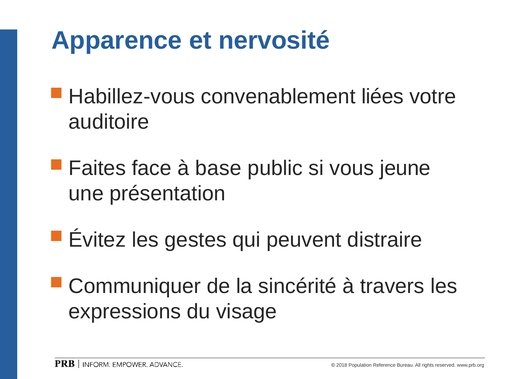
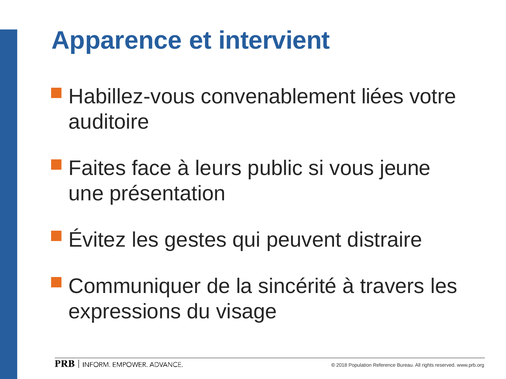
nervosité: nervosité -> intervient (274, 41)
base: base -> leurs (218, 168)
